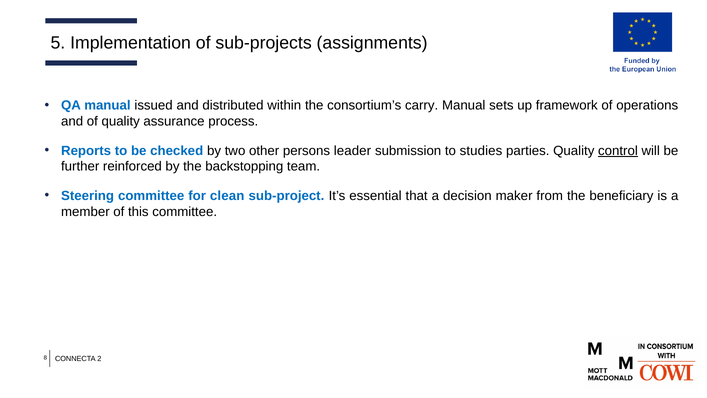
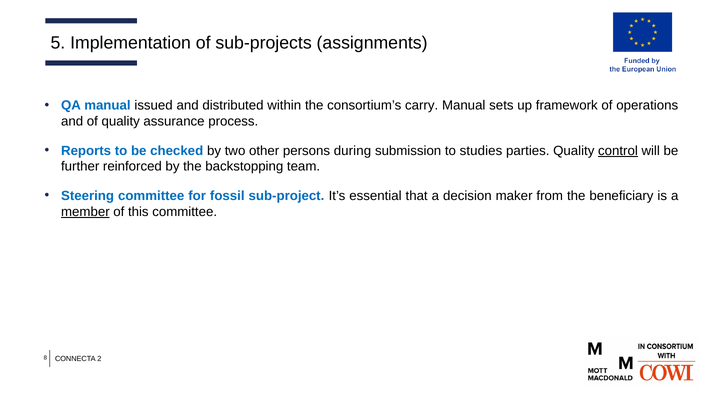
leader: leader -> during (352, 151)
clean: clean -> fossil (227, 196)
member underline: none -> present (85, 212)
